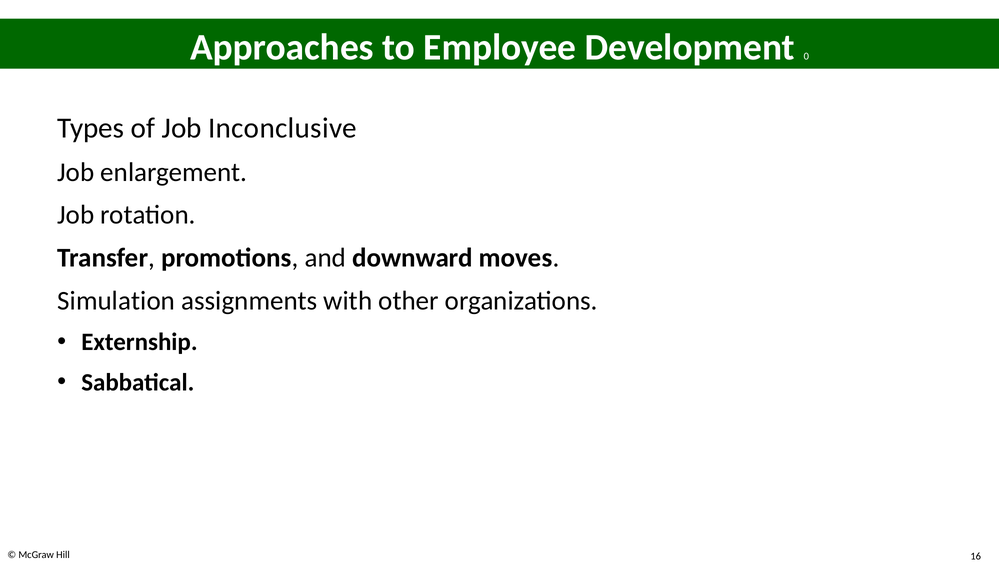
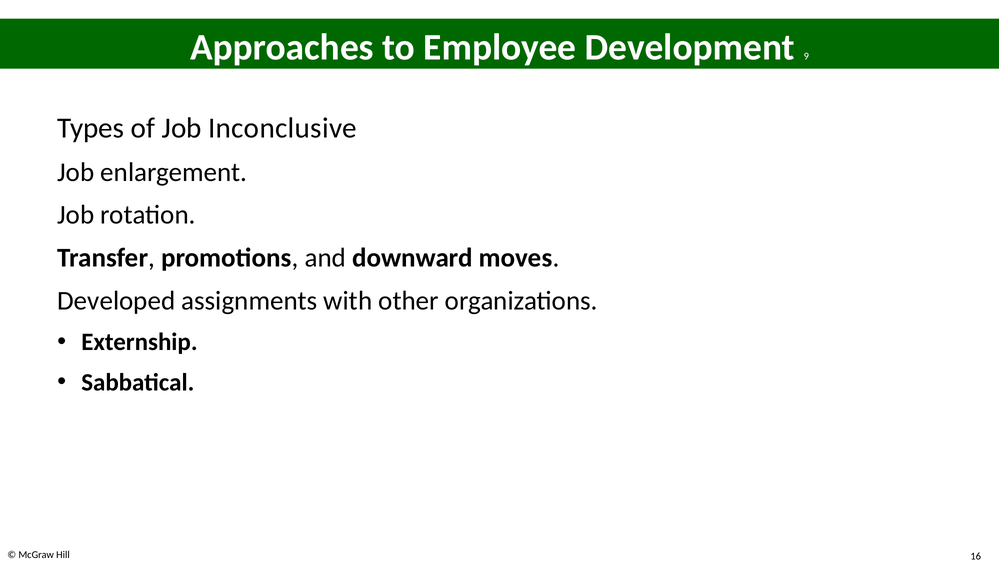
0: 0 -> 9 (806, 56)
Simulation: Simulation -> Developed (116, 301)
